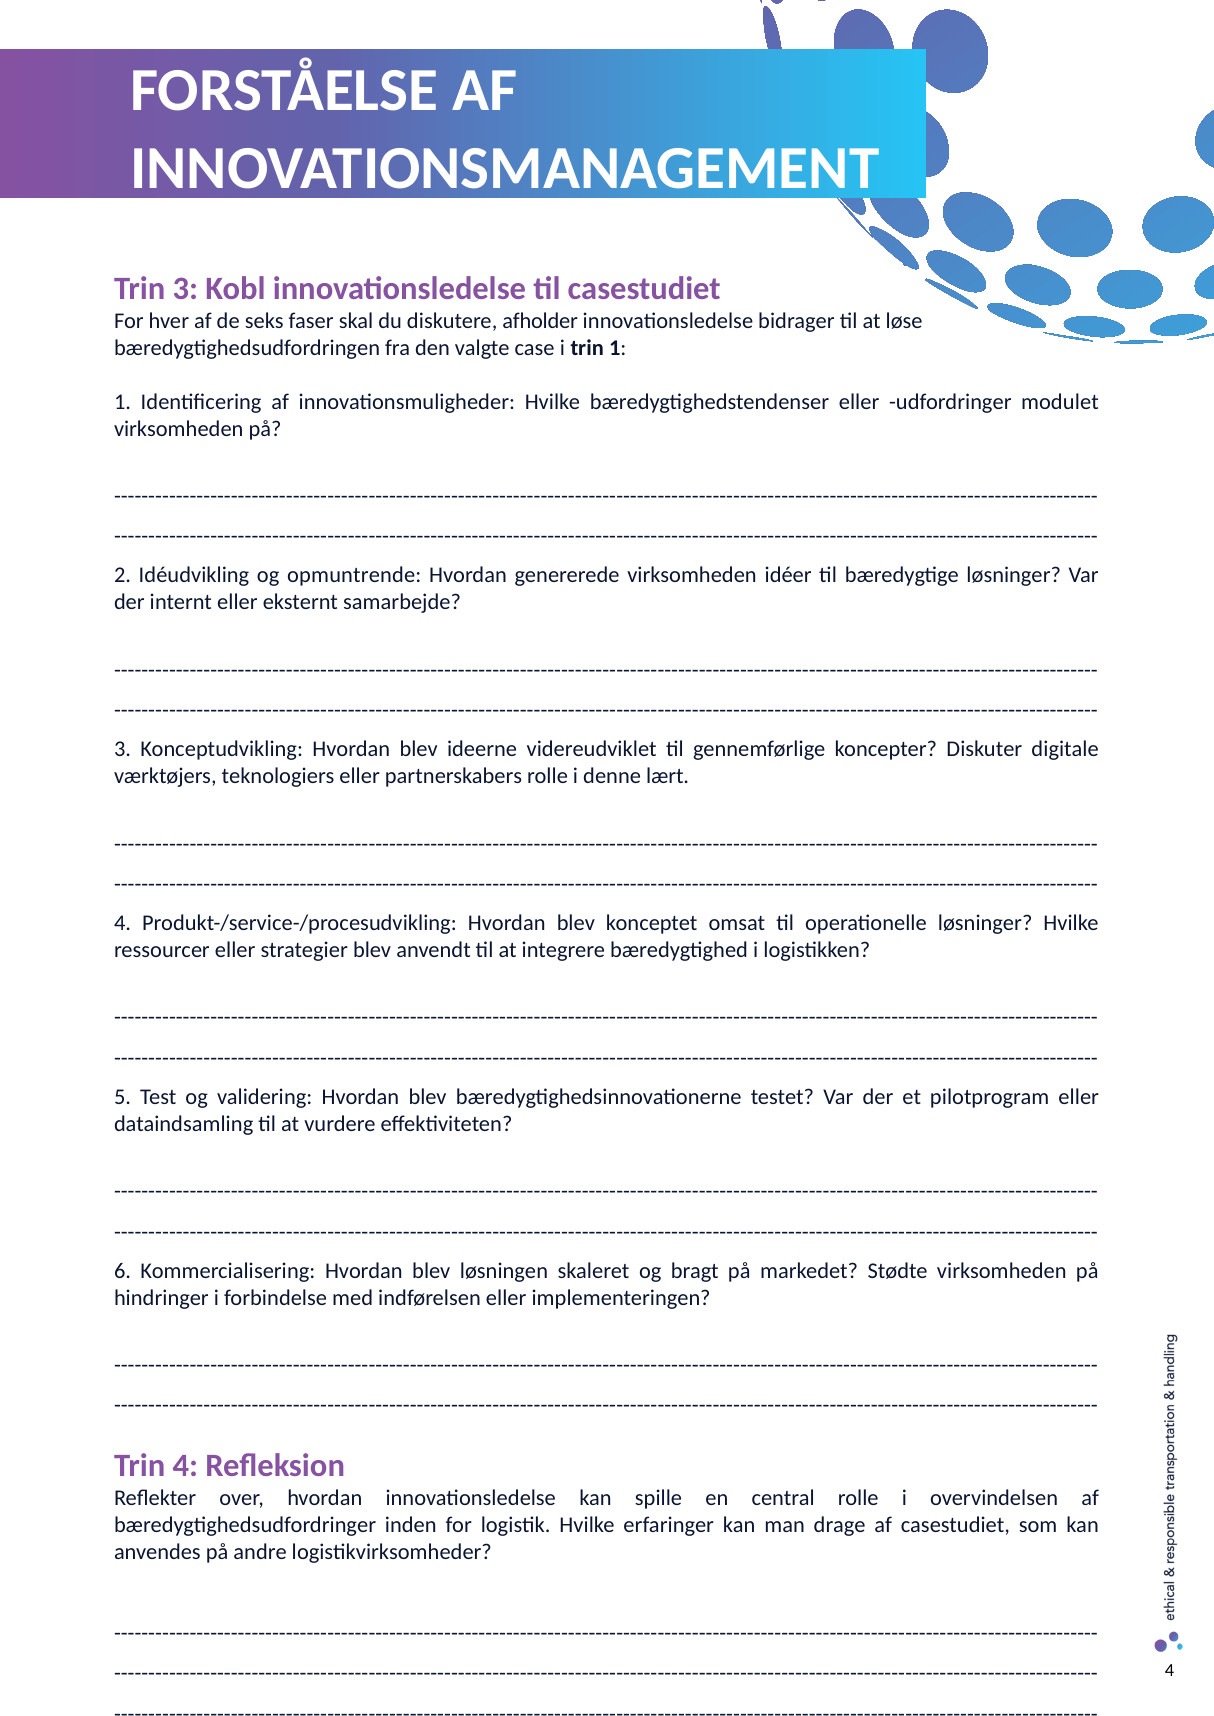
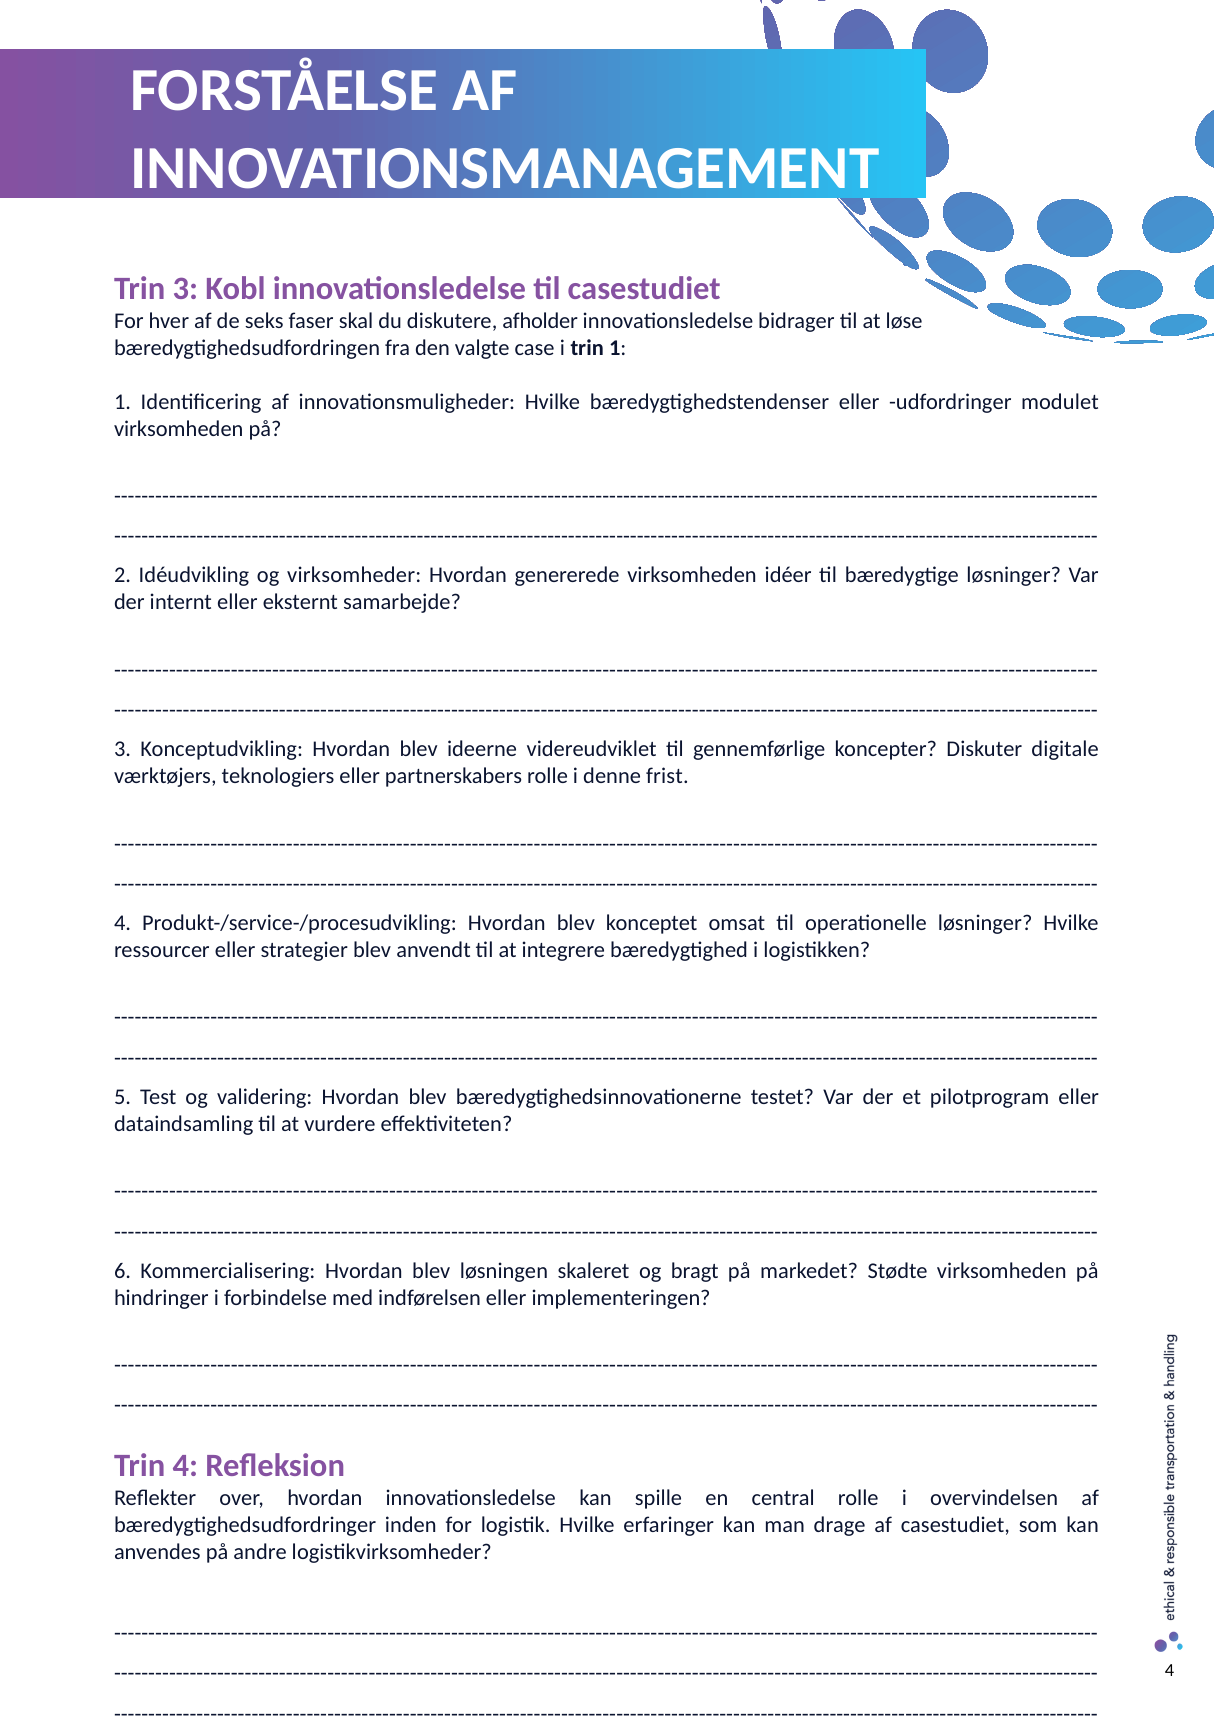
opmuntrende: opmuntrende -> virksomheder (354, 576)
lært: lært -> frist (667, 777)
